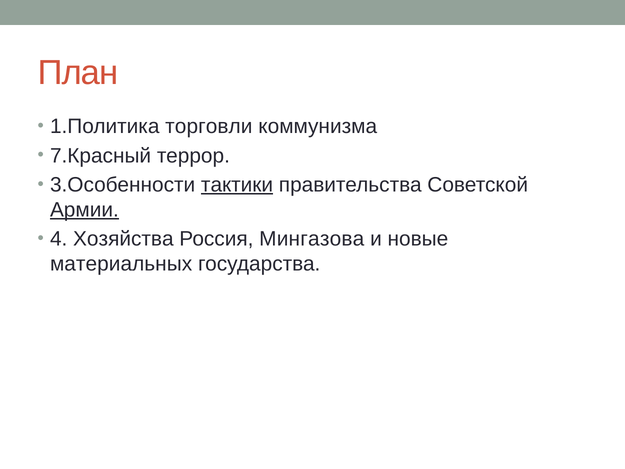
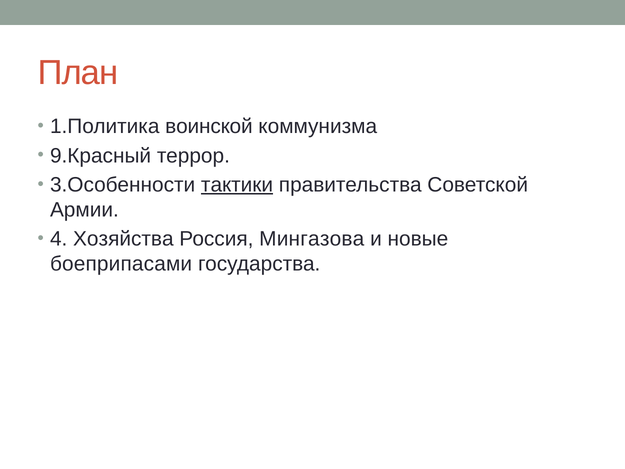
торговли: торговли -> воинской (209, 126)
7.Красный: 7.Красный -> 9.Красный (101, 156)
Армии underline: present -> none (84, 210)
материальных: материальных -> боеприпасами (121, 264)
